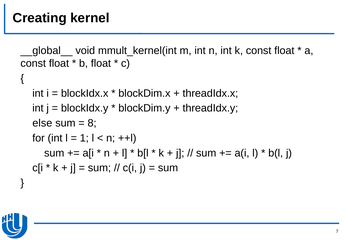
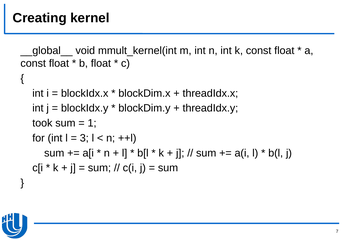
else: else -> took (42, 123)
8: 8 -> 1 (92, 123)
1: 1 -> 3 (84, 138)
